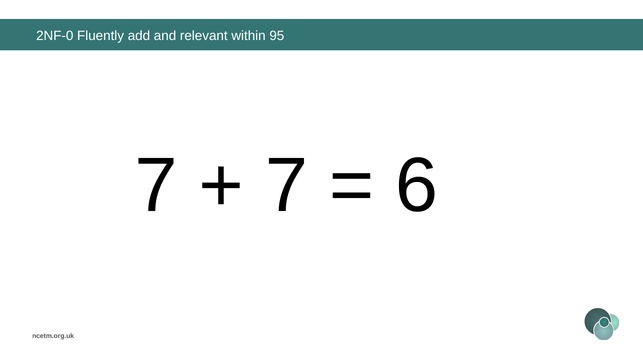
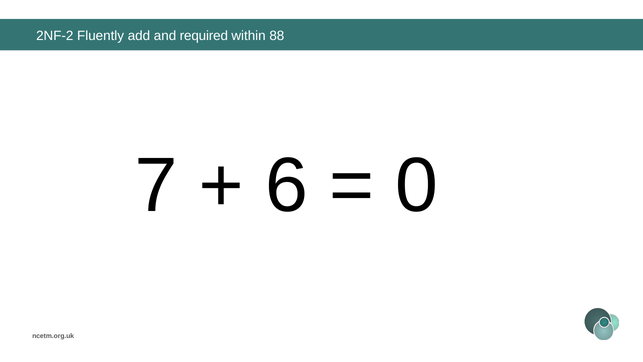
2NF-0: 2NF-0 -> 2NF-2 (55, 36)
relevant: relevant -> required (204, 36)
95: 95 -> 88 (277, 36)
7: 7 -> 6 (287, 186)
6: 6 -> 0 (416, 186)
